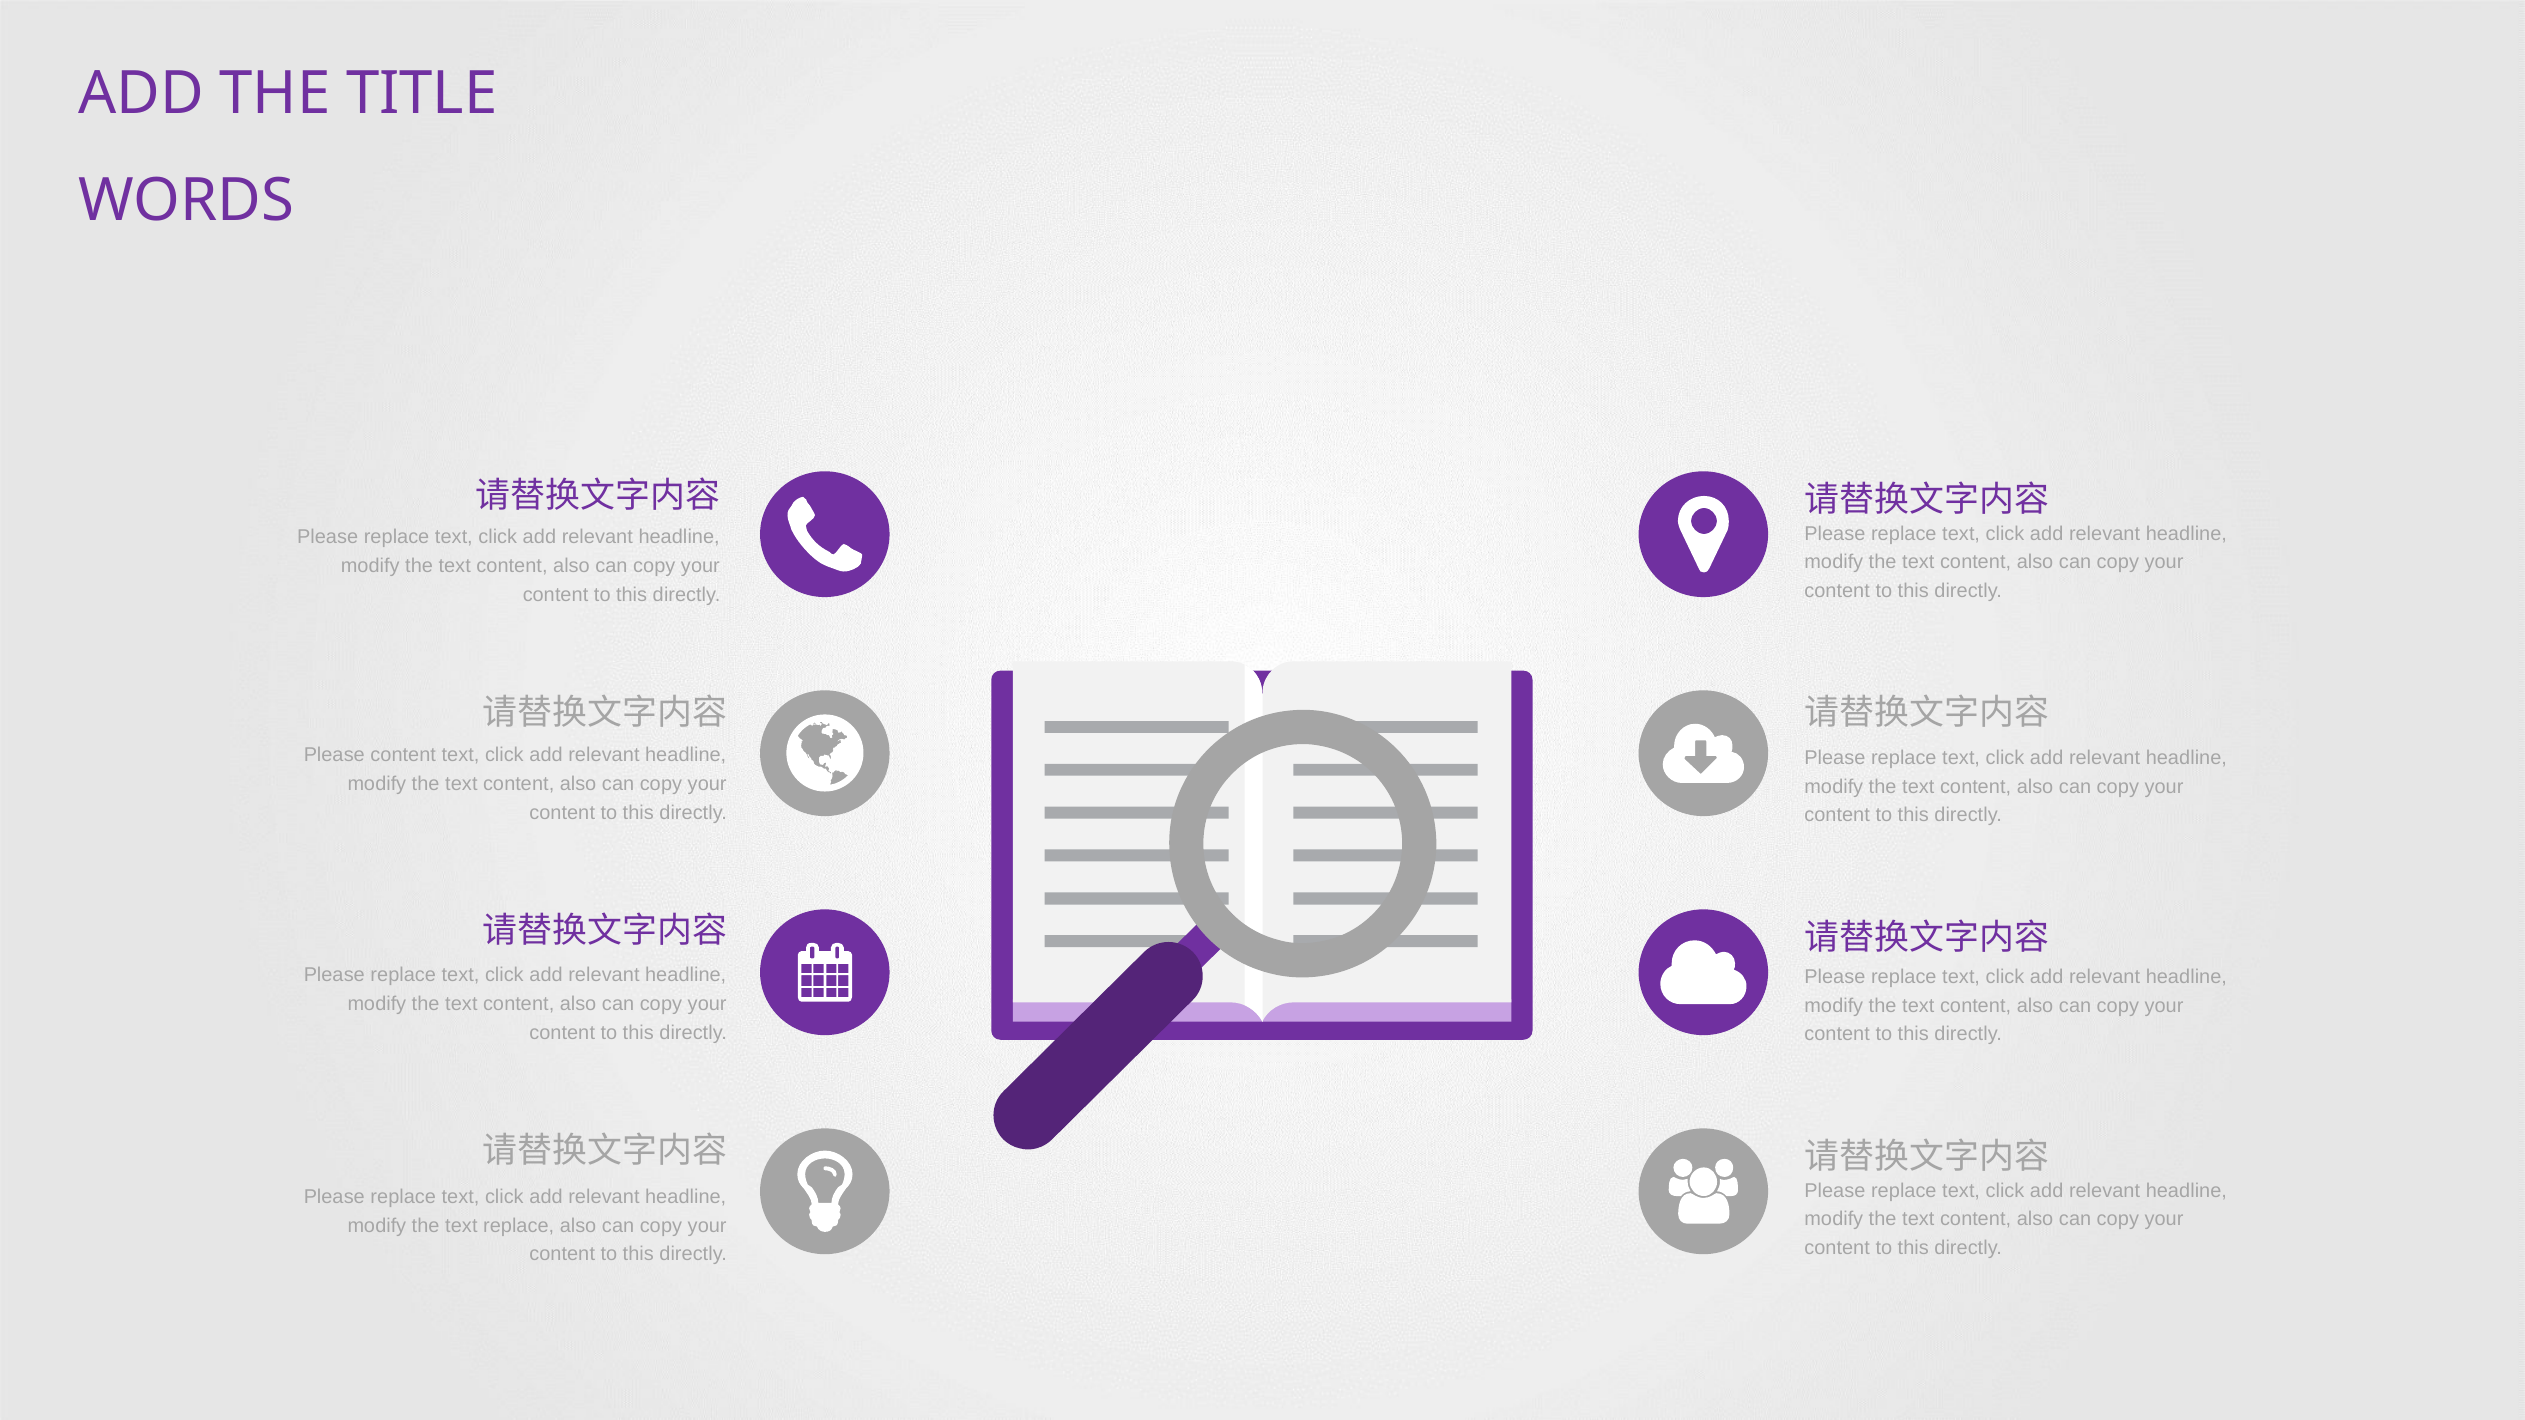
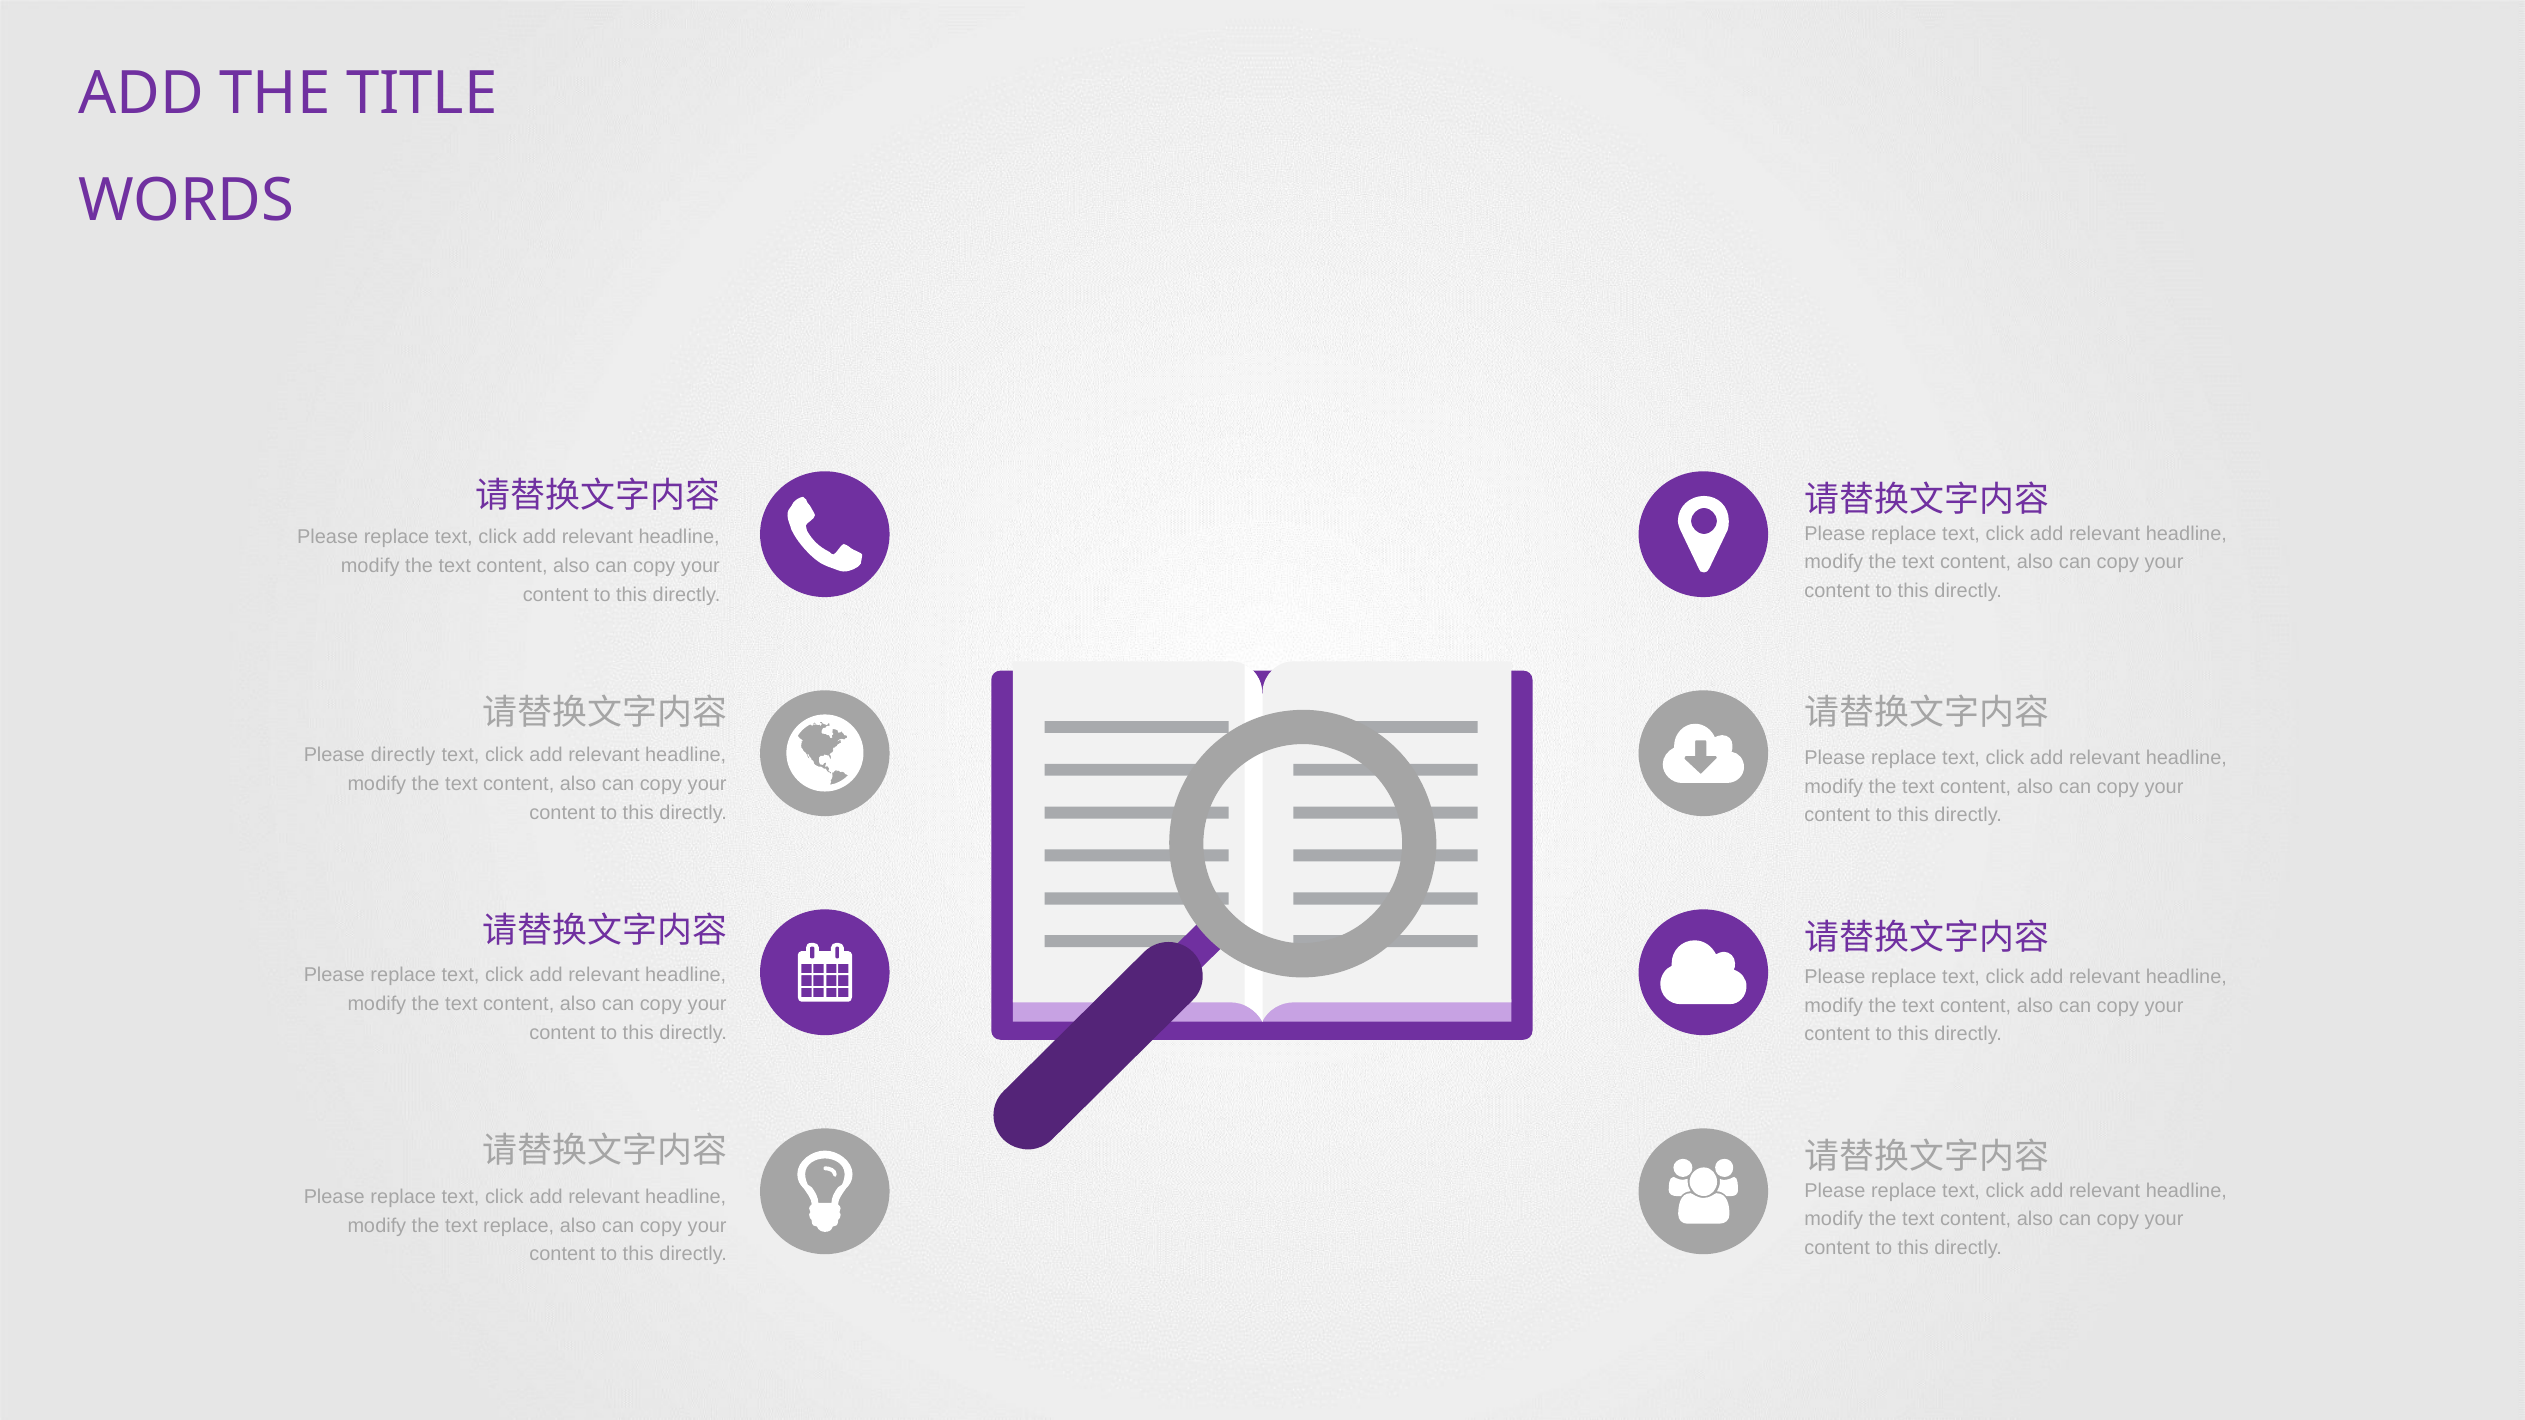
Please content: content -> directly (403, 755)
